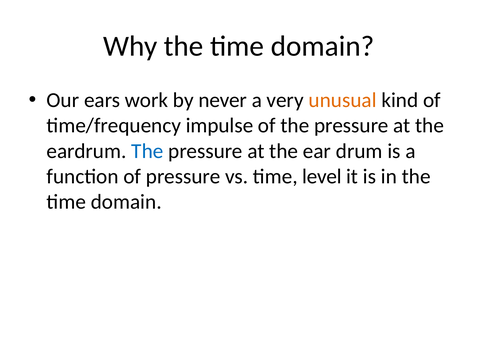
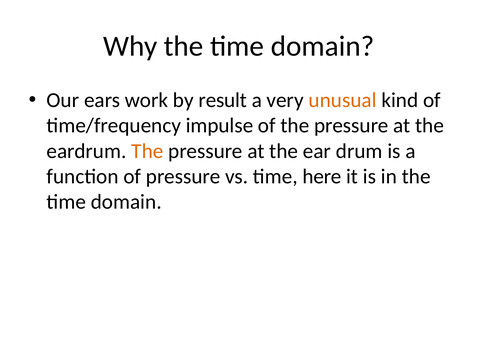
never: never -> result (223, 100)
The colour: blue -> orange (147, 151)
level: level -> here (322, 177)
